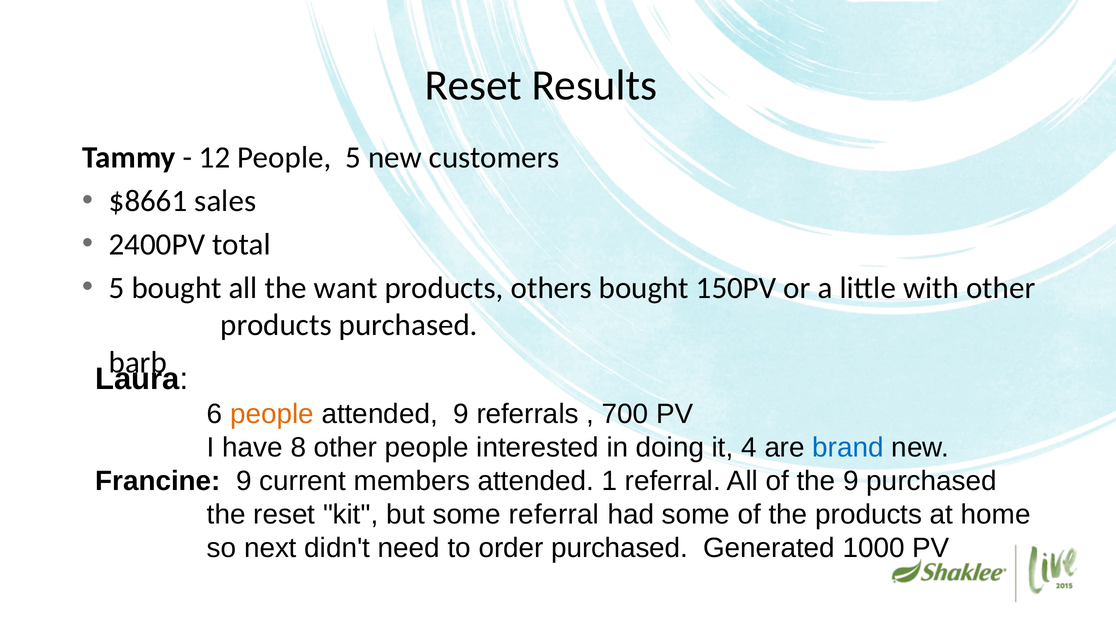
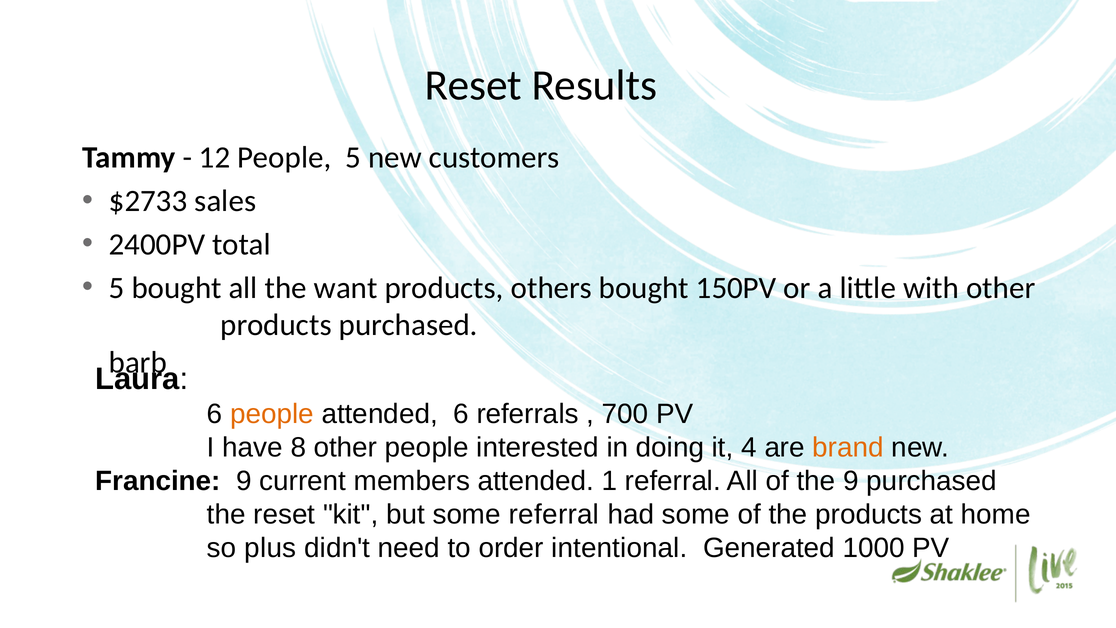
$8661: $8661 -> $2733 (148, 201)
attended 9: 9 -> 6 (461, 414)
brand colour: blue -> orange (848, 448)
next: next -> plus (270, 548)
order purchased: purchased -> intentional (619, 548)
